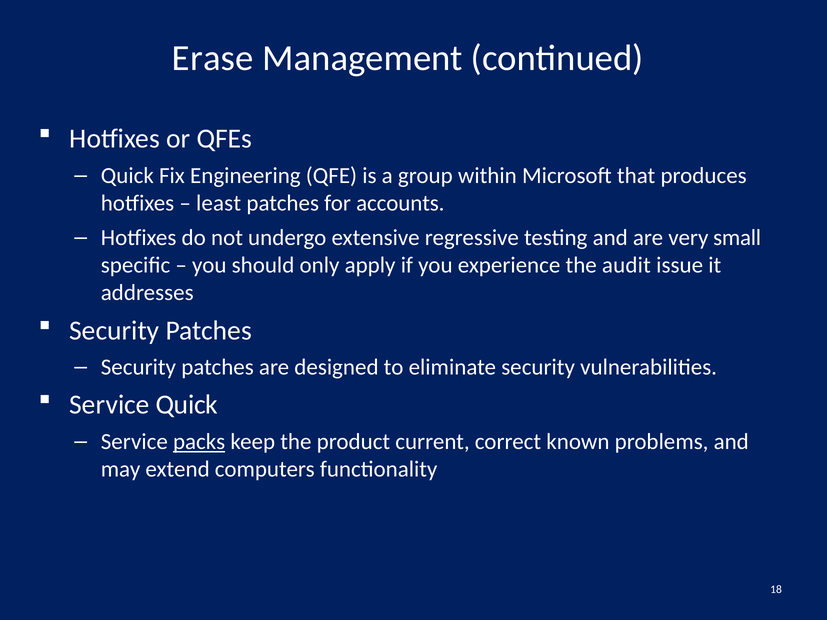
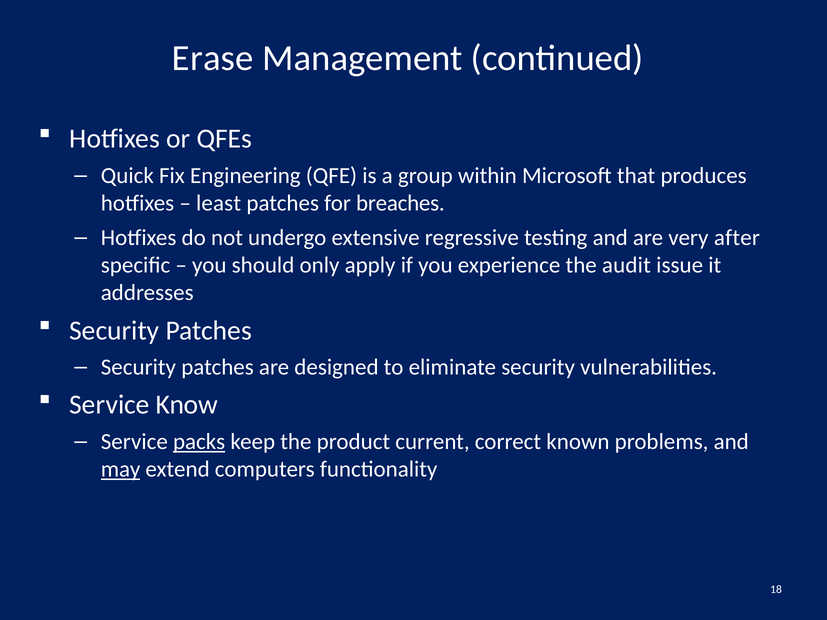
accounts: accounts -> breaches (400, 203)
small: small -> after (737, 238)
Service Quick: Quick -> Know (187, 405)
may underline: none -> present (121, 470)
